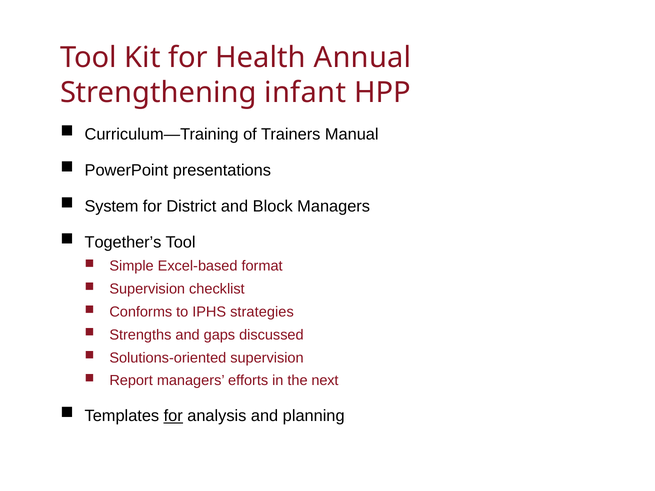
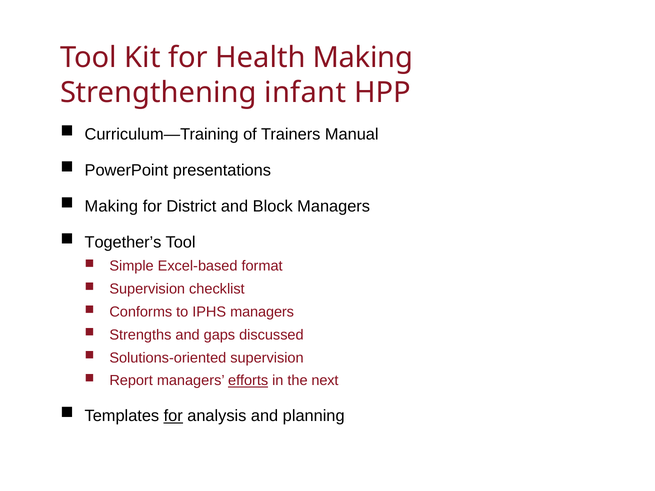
Health Annual: Annual -> Making (363, 58)
System: System -> Making (111, 206)
IPHS strategies: strategies -> managers (262, 312)
efforts underline: none -> present (248, 381)
